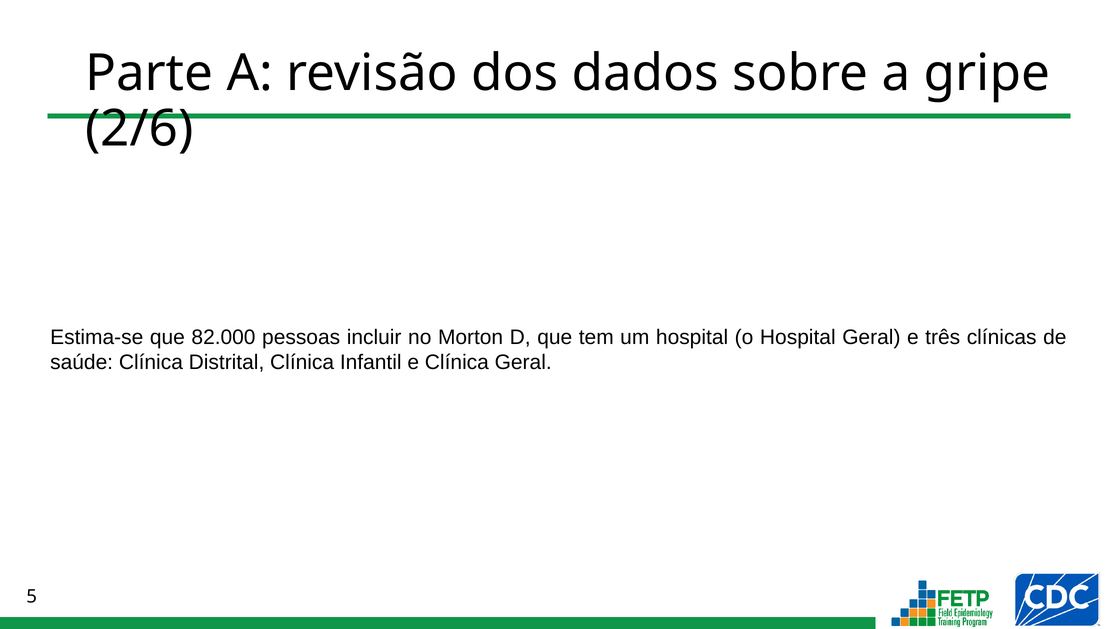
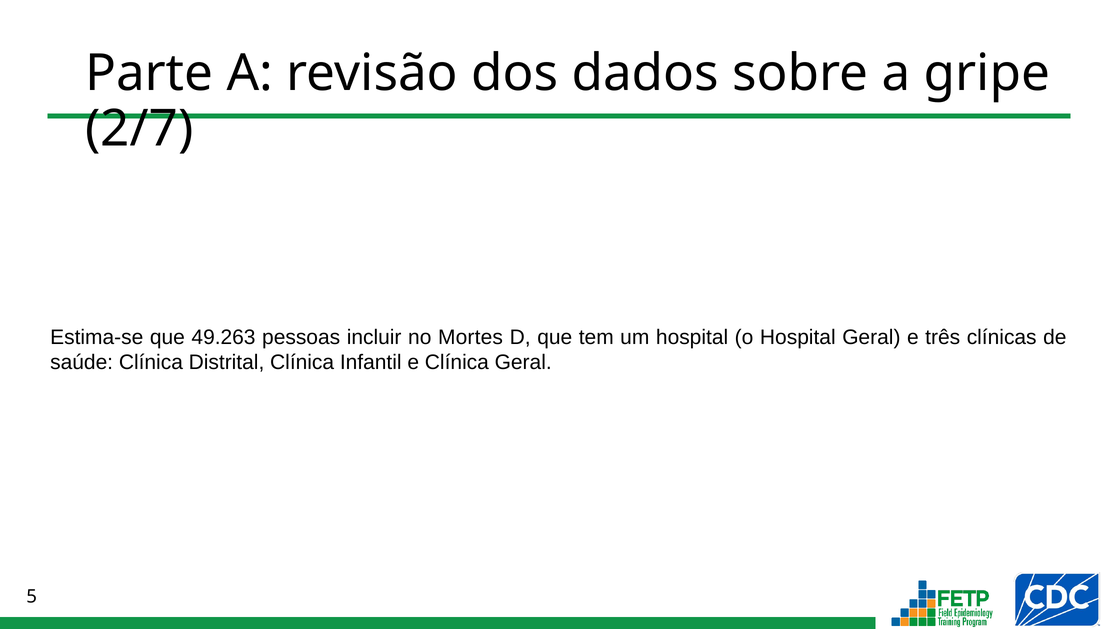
2/6: 2/6 -> 2/7 (139, 129)
82.000: 82.000 -> 49.263 (224, 337)
Morton: Morton -> Mortes (470, 337)
